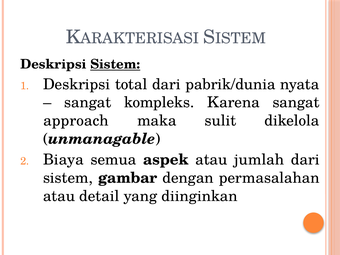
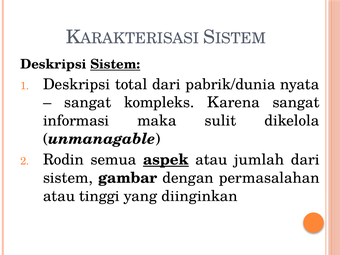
approach: approach -> informasi (76, 121)
Biaya: Biaya -> Rodin (63, 160)
aspek underline: none -> present (166, 160)
detail: detail -> tinggi (99, 196)
